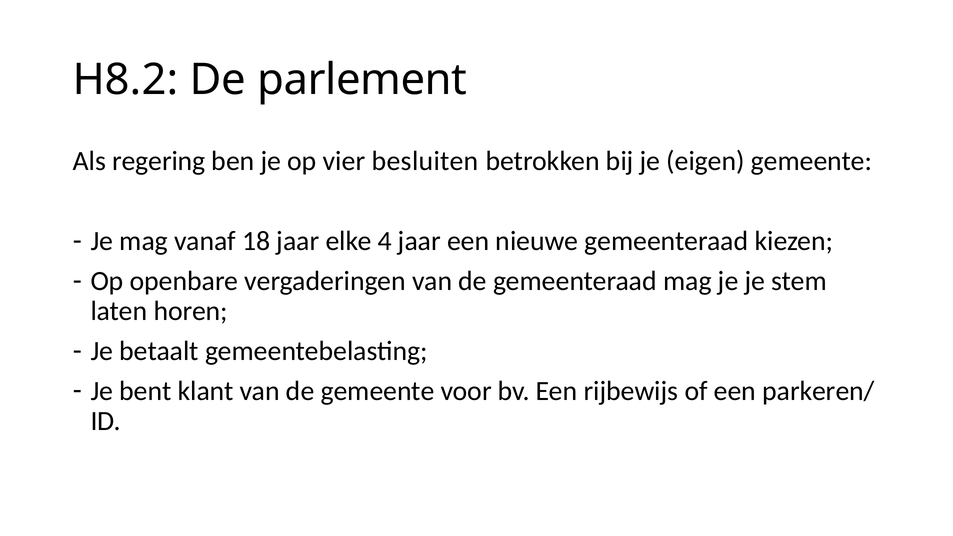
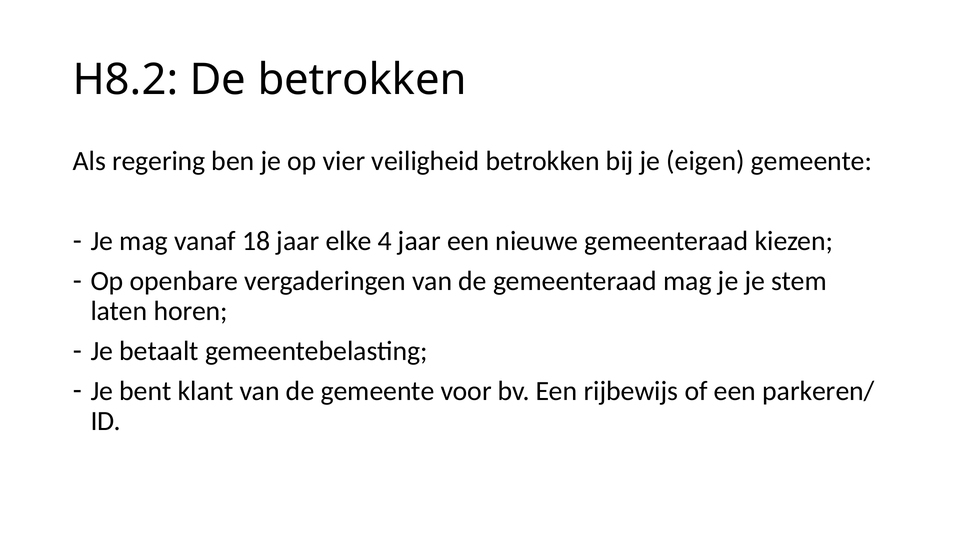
De parlement: parlement -> betrokken (362, 80)
besluiten: besluiten -> veiligheid (425, 161)
